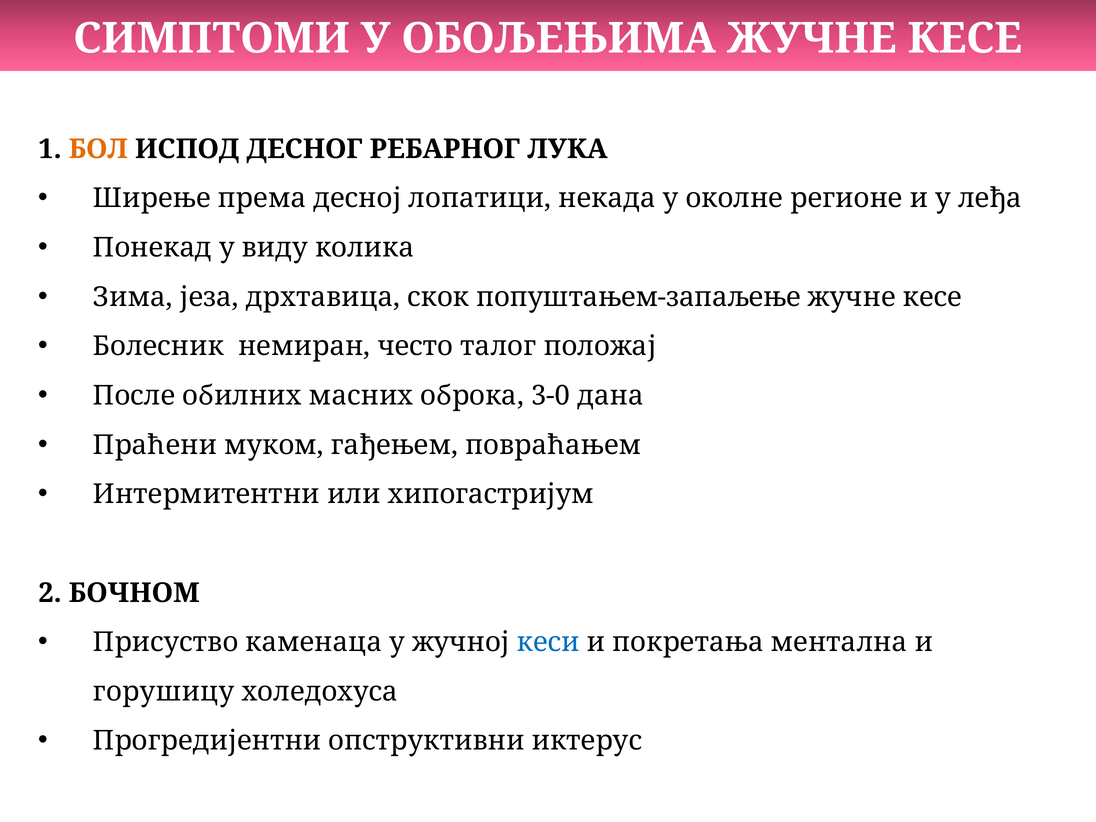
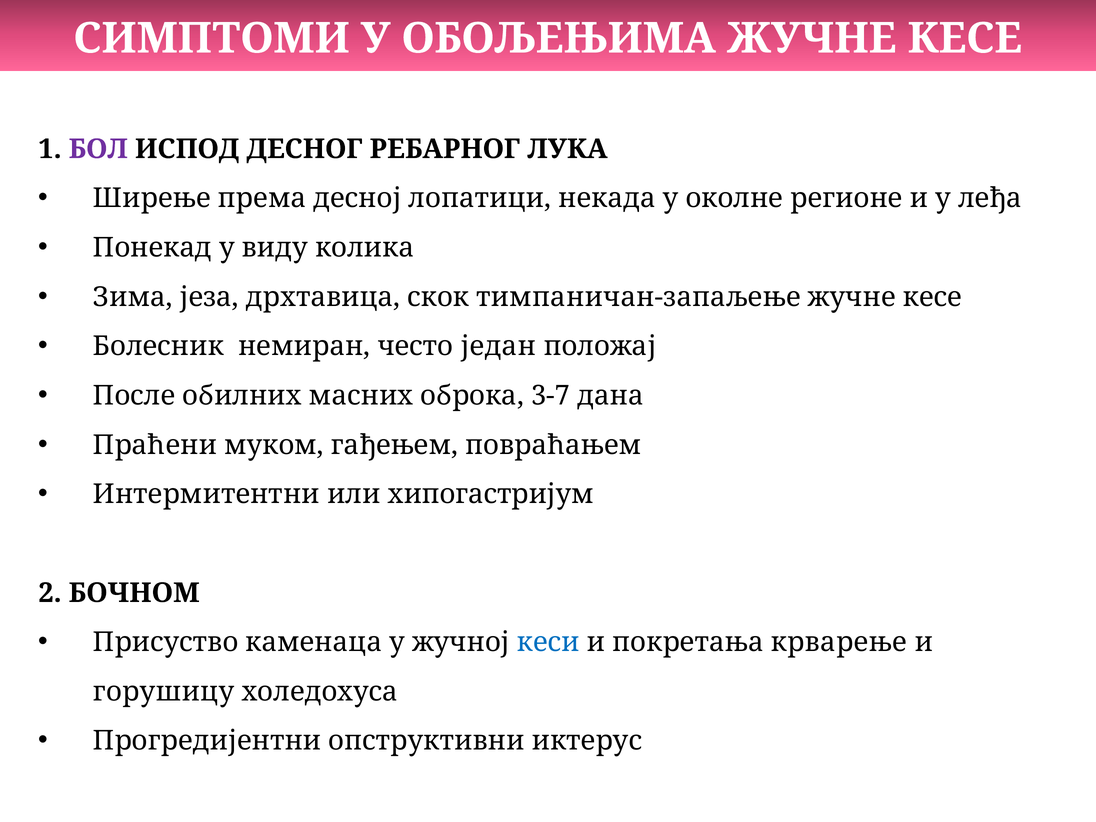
БОЛ colour: orange -> purple (98, 149)
попуштањем-запаљење: попуштањем-запаљење -> тимпаничан-запаљење (638, 297)
талог: талог -> један (498, 346)
3-0: 3-0 -> 3-7 (551, 396)
ментална: ментална -> крварење (839, 642)
